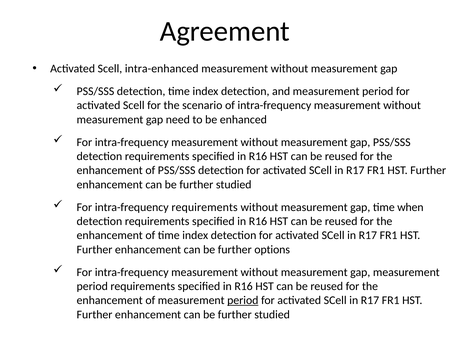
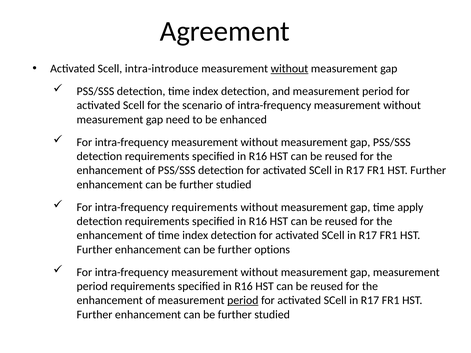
intra-enhanced: intra-enhanced -> intra-introduce (162, 69)
without underline: none -> present (289, 69)
when: when -> apply (410, 207)
